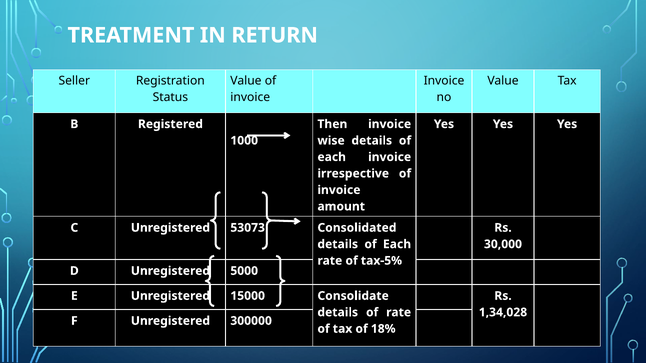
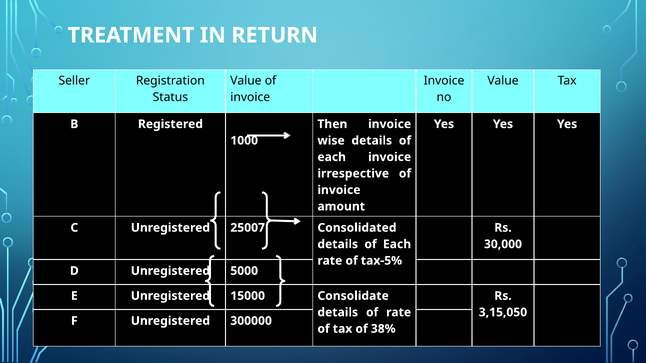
53073: 53073 -> 25007 (248, 228)
1,34,028: 1,34,028 -> 3,15,050 (503, 313)
18%: 18% -> 38% (383, 329)
